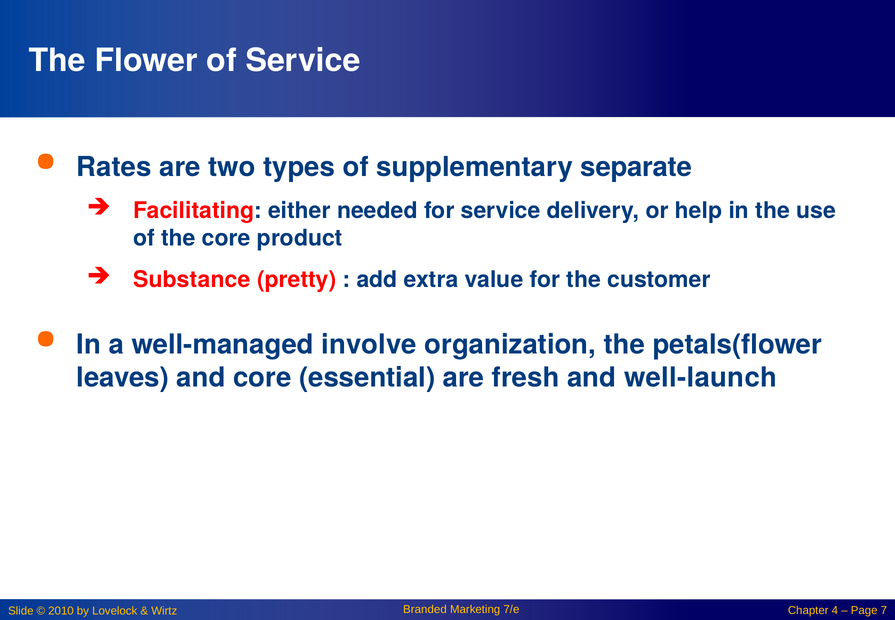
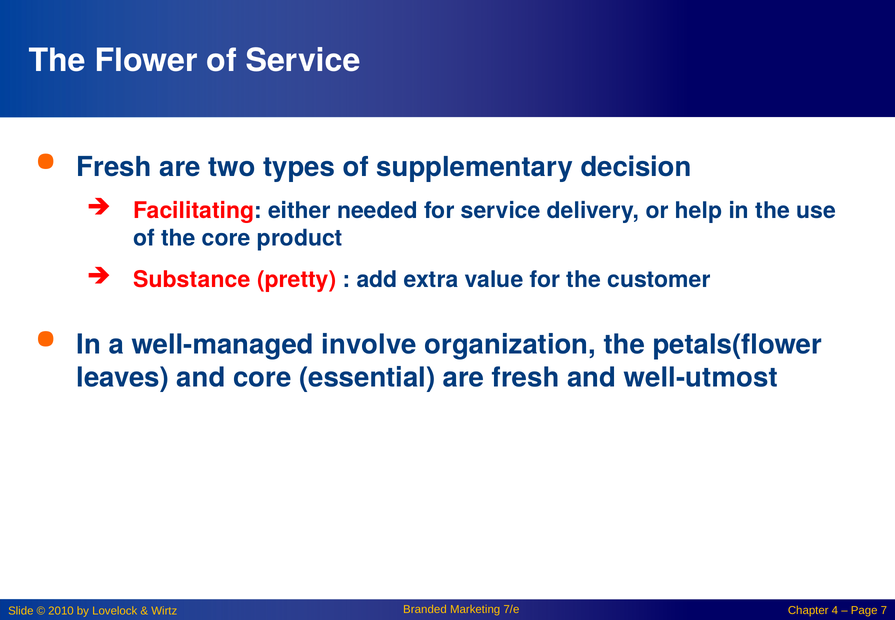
Rates: Rates -> Fresh (114, 167)
separate: separate -> decision (636, 167)
well-launch: well-launch -> well-utmost (701, 378)
